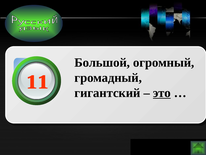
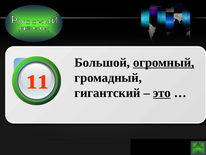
огромный underline: none -> present (164, 62)
